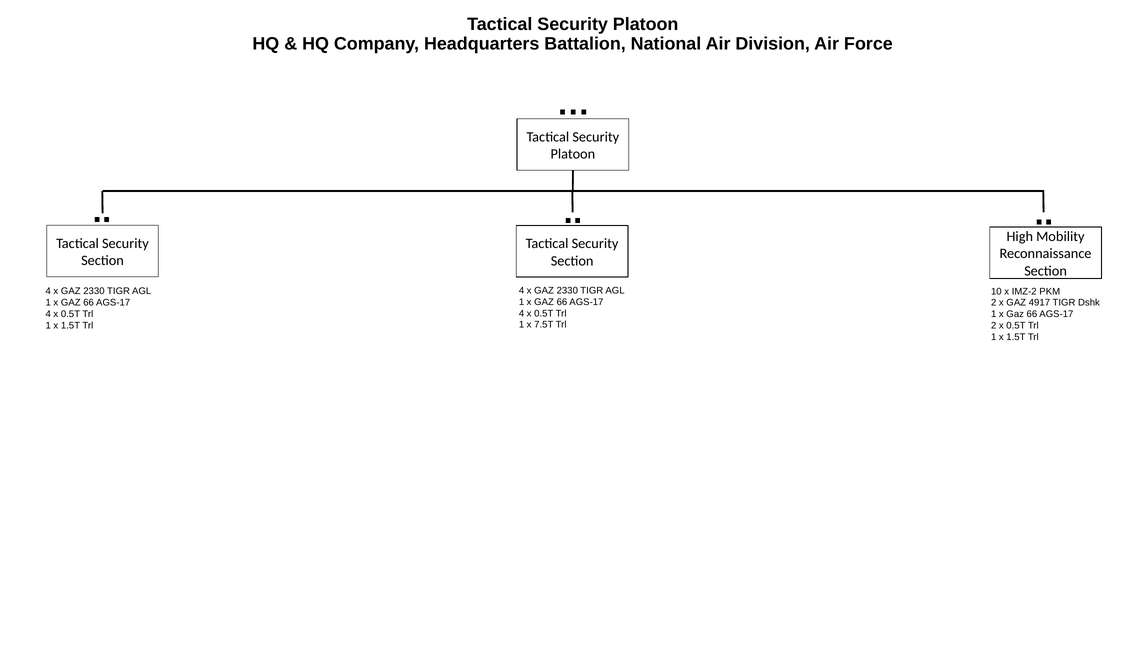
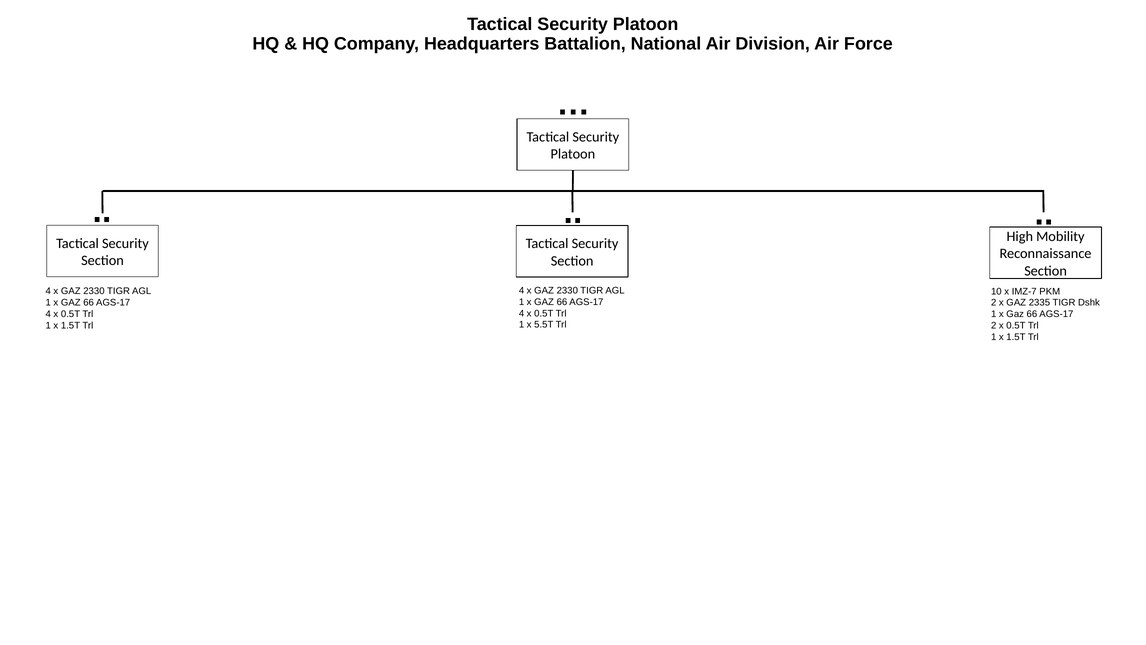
IMZ-2: IMZ-2 -> IMZ-7 (1024, 291)
4917: 4917 -> 2335 (1039, 303)
7.5T: 7.5T -> 5.5T (544, 325)
